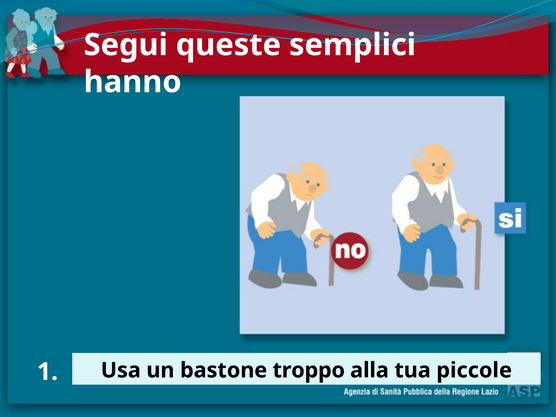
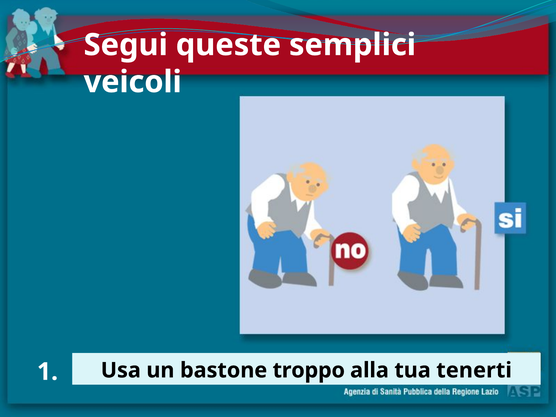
hanno: hanno -> veicoli (133, 82)
piccole: piccole -> tenerti (474, 370)
